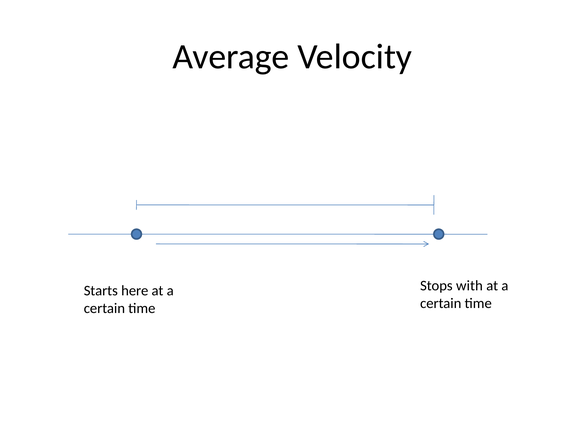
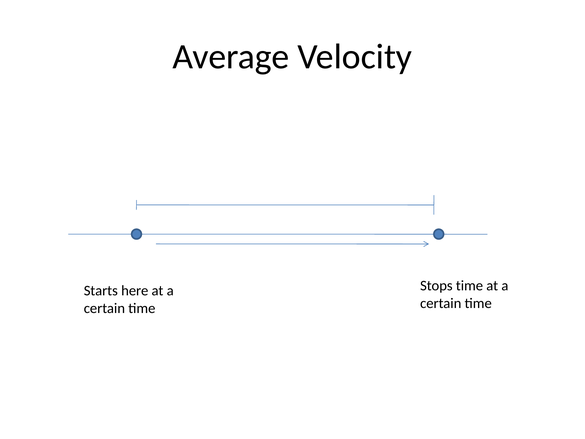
Stops with: with -> time (469, 286)
